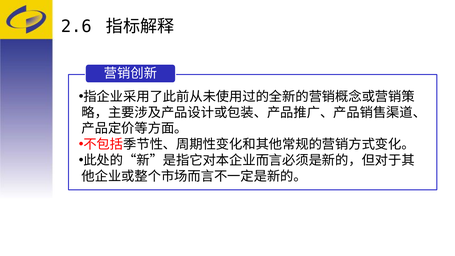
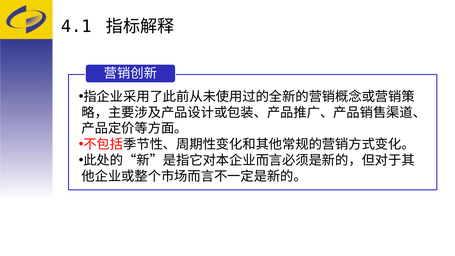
2.6: 2.6 -> 4.1 (76, 27)
